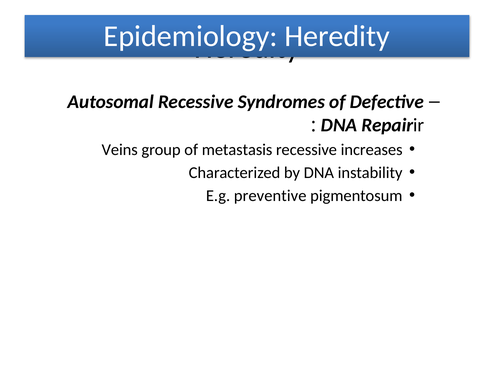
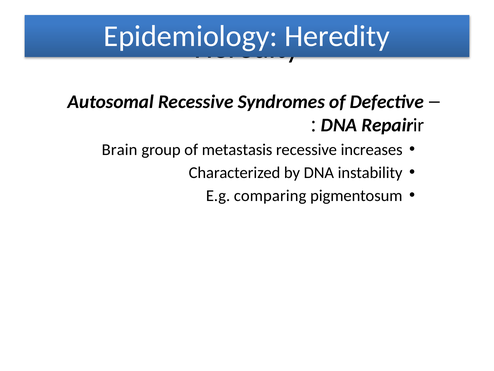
Veins: Veins -> Brain (120, 149)
preventive: preventive -> comparing (270, 195)
